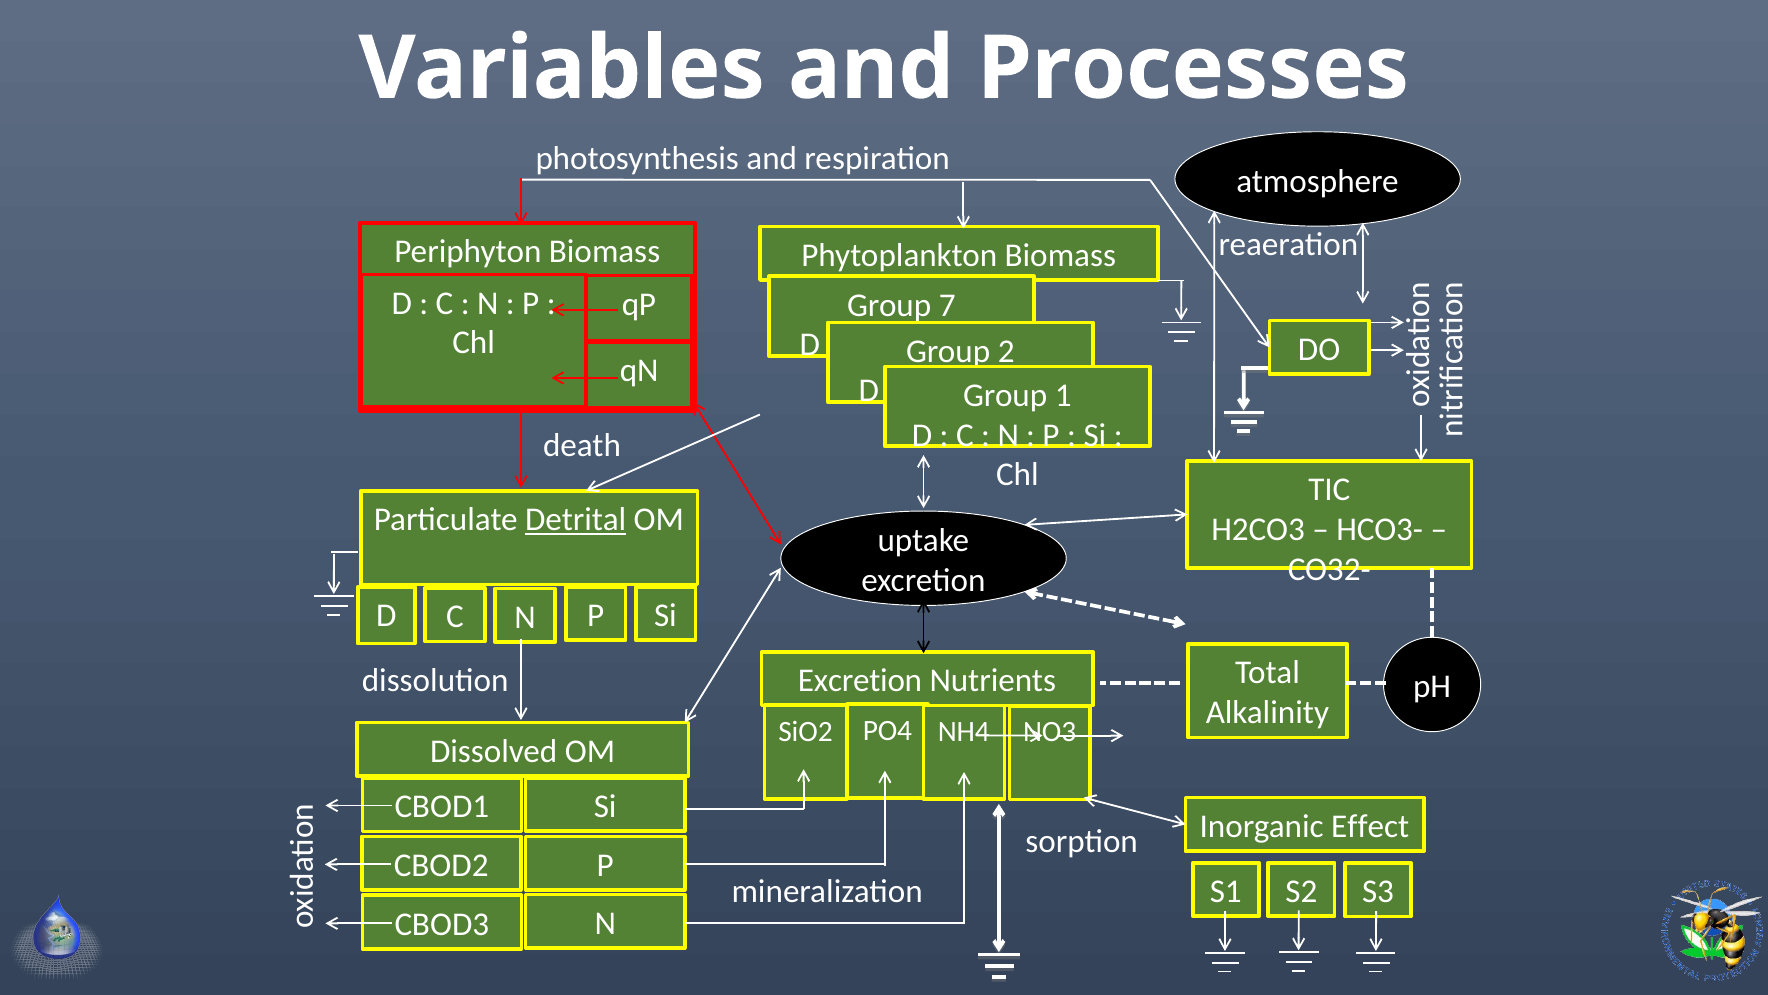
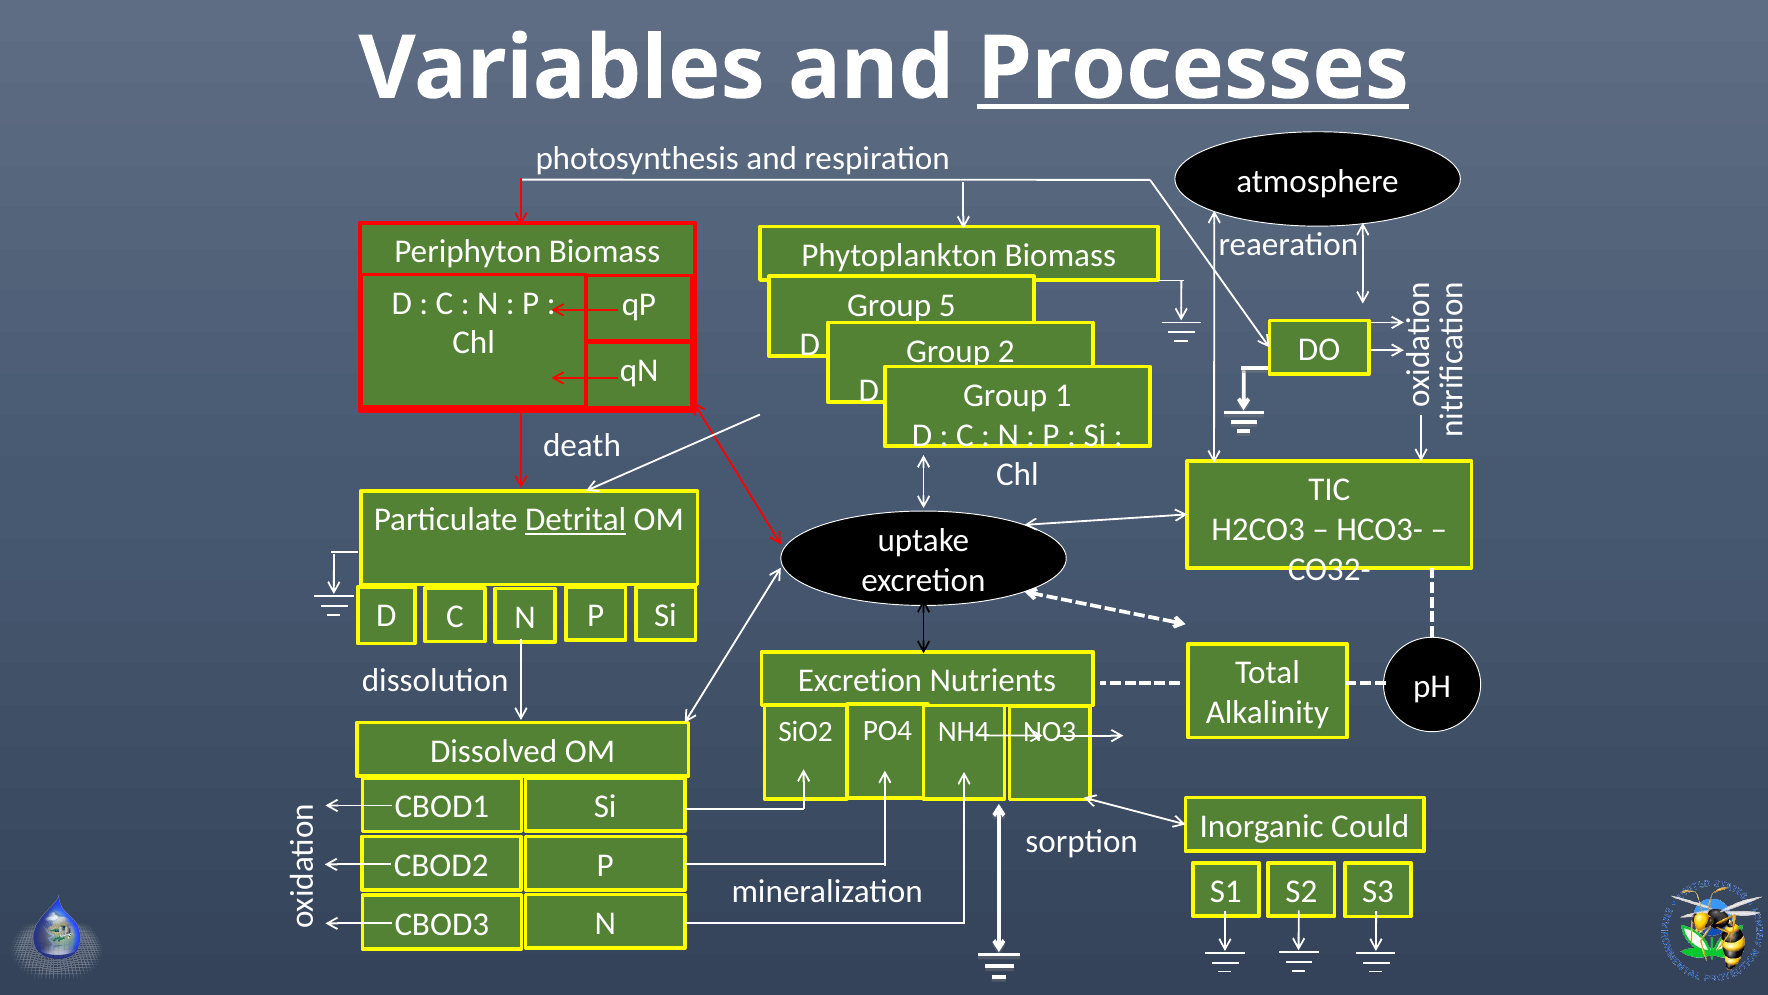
Processes underline: none -> present (1193, 69)
7: 7 -> 5 (947, 305)
Effect: Effect -> Could (1370, 826)
